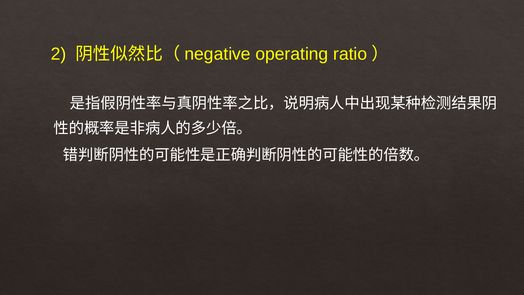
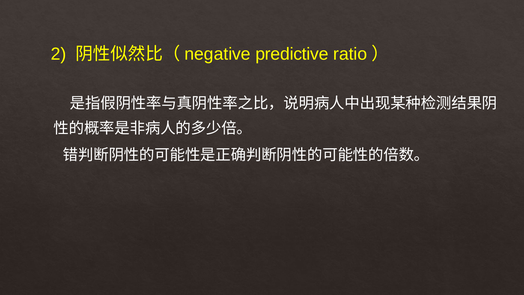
operating: operating -> predictive (292, 54)
